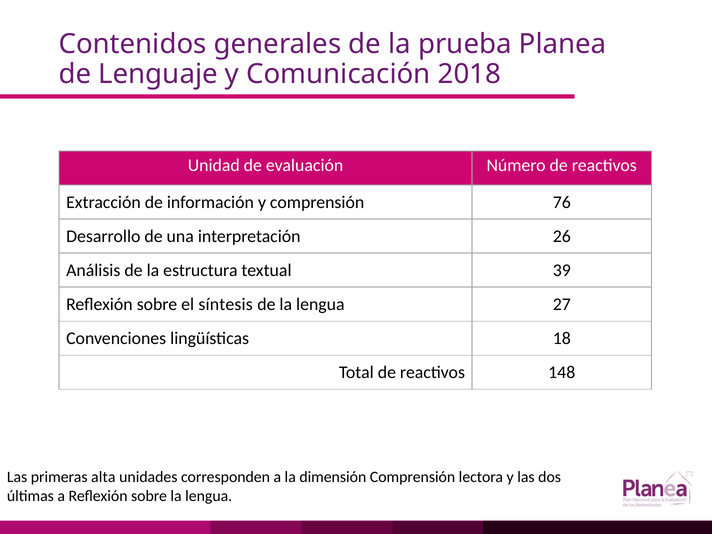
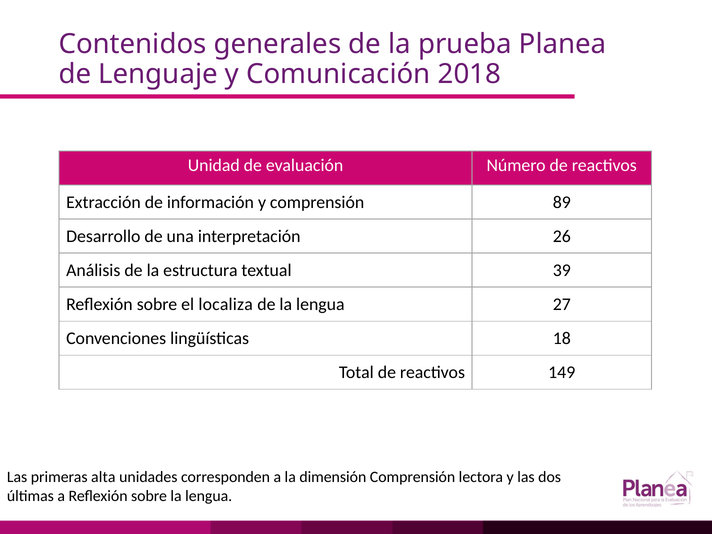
76: 76 -> 89 (562, 202)
síntesis: síntesis -> localiza (226, 304)
148: 148 -> 149 (562, 372)
